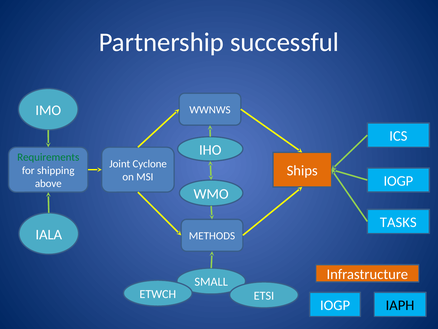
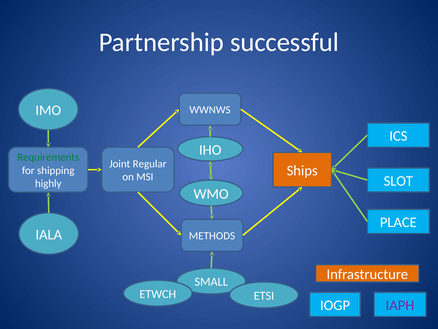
Cyclone: Cyclone -> Regular (150, 164)
IOGP: IOGP -> SLOT (398, 181)
above: above -> highly (48, 183)
TASKS: TASKS -> PLACE (398, 222)
IAPH colour: black -> purple (400, 305)
